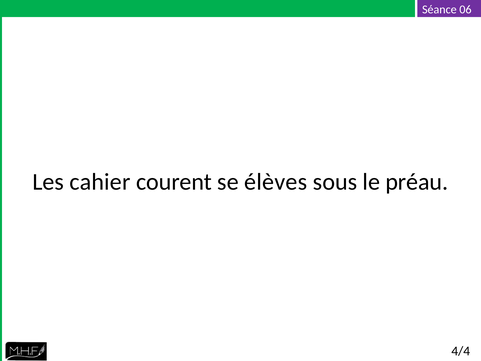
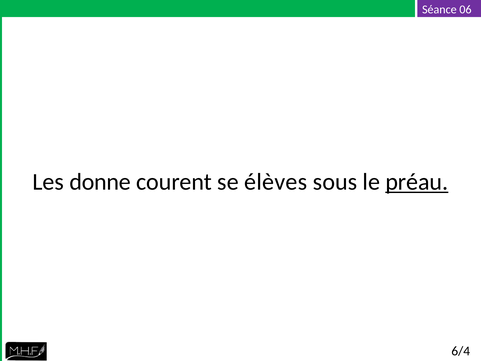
cahier: cahier -> donne (100, 182)
préau underline: none -> present (417, 182)
4/4: 4/4 -> 6/4 (461, 351)
